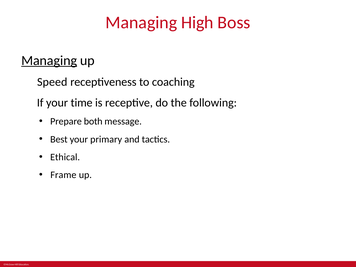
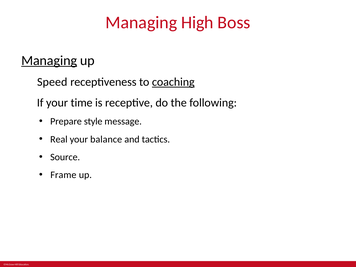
coaching underline: none -> present (173, 82)
both: both -> style (93, 121)
Best: Best -> Real (59, 139)
primary: primary -> balance (106, 139)
Ethical: Ethical -> Source (65, 157)
